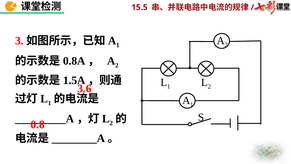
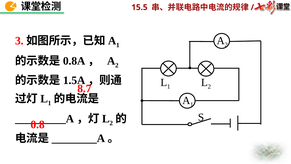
3.6: 3.6 -> 8.7 (84, 88)
